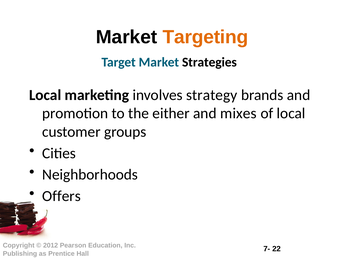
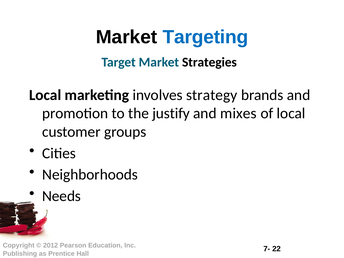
Targeting colour: orange -> blue (205, 37)
either: either -> justify (171, 113)
Offers: Offers -> Needs (62, 196)
